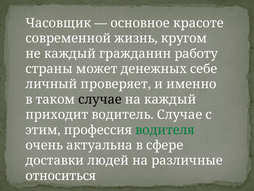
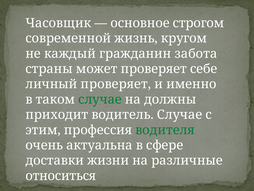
красоте: красоте -> строгом (198, 23)
работу: работу -> забота (196, 53)
может денежных: денежных -> проверяет (154, 69)
случае colour: black -> green (100, 99)
на каждый: каждый -> должны (170, 99)
людей: людей -> жизни (108, 160)
